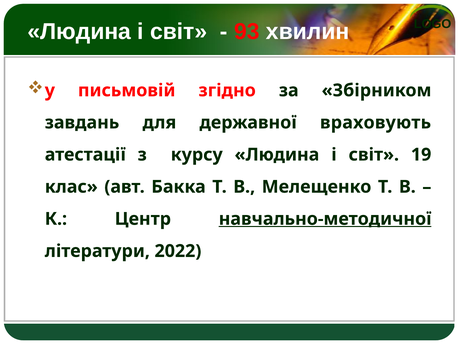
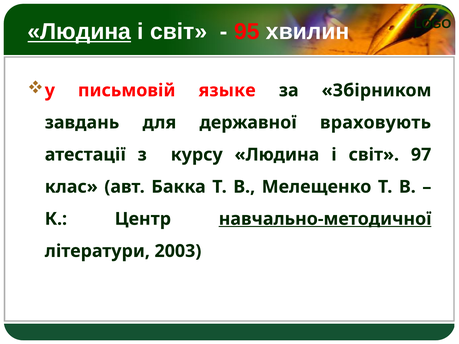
Людина underline: none -> present (79, 32)
93: 93 -> 95 (247, 32)
згідно: згідно -> языке (227, 90)
19: 19 -> 97 (421, 155)
2022: 2022 -> 2003 (178, 251)
